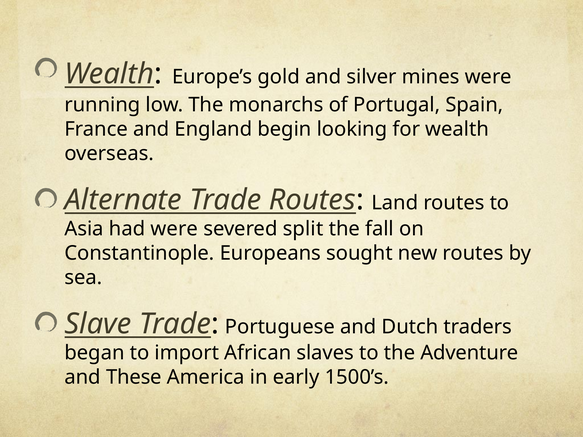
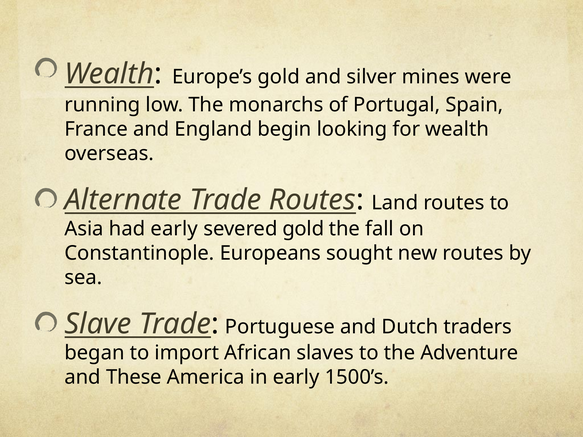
had were: were -> early (174, 229)
severed split: split -> gold (303, 229)
